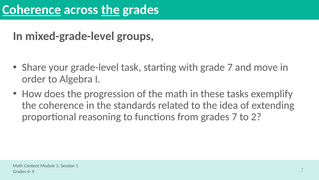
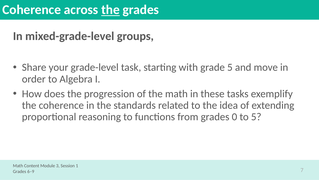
Coherence underline: present -> none (32, 10)
grade 7: 7 -> 5 (230, 67)
grades 7: 7 -> 0 (234, 117)
to 2: 2 -> 5 (256, 117)
